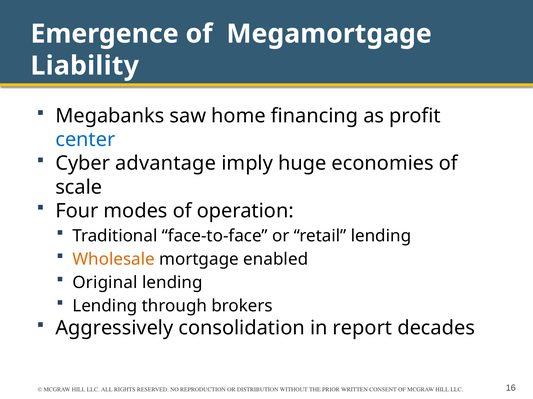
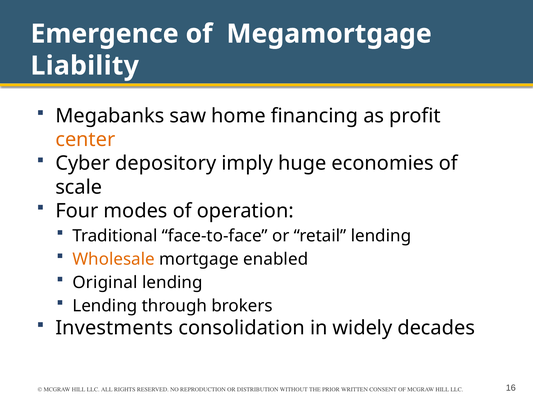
center colour: blue -> orange (85, 140)
advantage: advantage -> depository (166, 164)
Aggressively: Aggressively -> Investments (114, 329)
report: report -> widely (362, 329)
